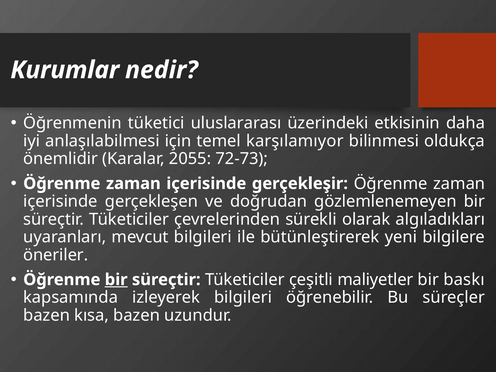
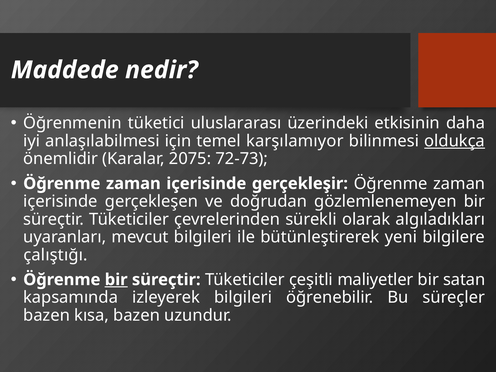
Kurumlar: Kurumlar -> Maddede (65, 70)
oldukça underline: none -> present (455, 141)
2055: 2055 -> 2075 (190, 159)
öneriler: öneriler -> çalıştığı (56, 255)
baskı: baskı -> satan (464, 280)
